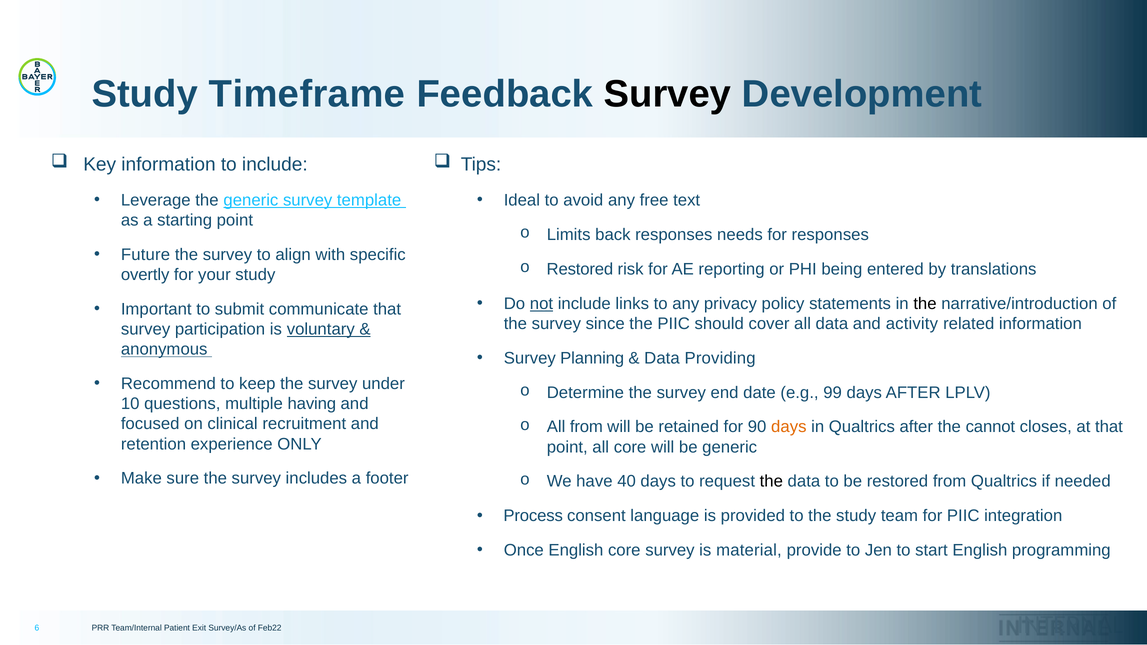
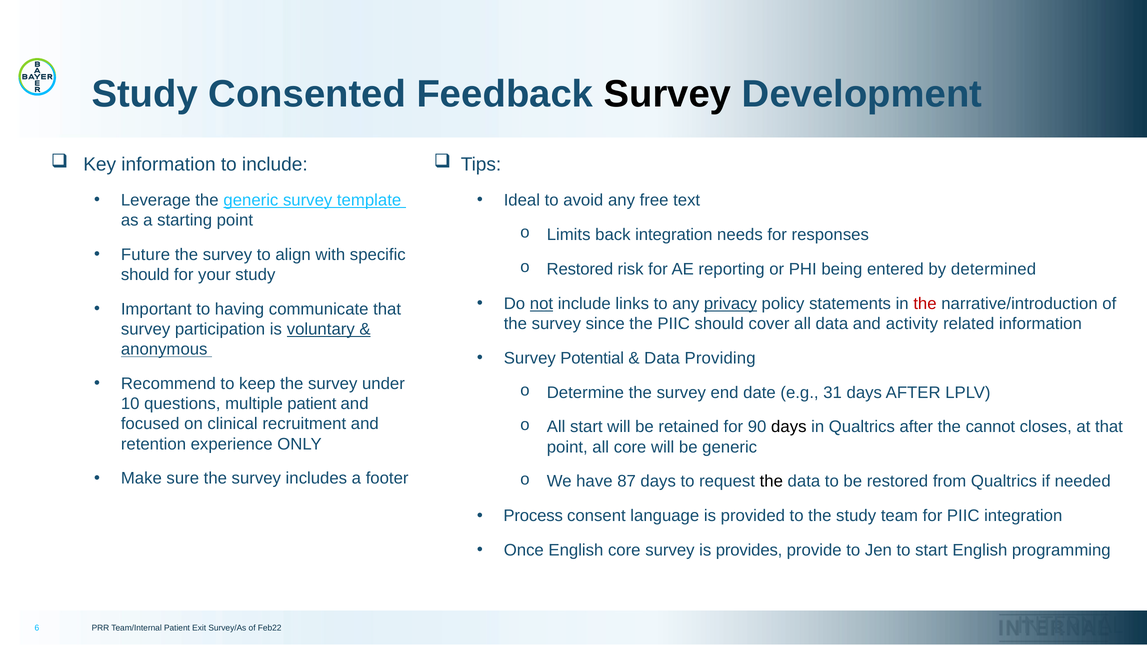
Timeframe: Timeframe -> Consented (307, 94)
back responses: responses -> integration (674, 235)
translations: translations -> determined (994, 269)
overtly: overtly -> should (145, 275)
privacy underline: none -> present (730, 304)
the colour: black -> red (925, 304)
submit: submit -> having (240, 309)
Planning: Planning -> Potential (592, 358)
99: 99 -> 31 (833, 393)
multiple having: having -> patient (312, 404)
All from: from -> start (586, 427)
days colour: orange -> black (789, 427)
40: 40 -> 87 (627, 482)
material: material -> provides (749, 551)
